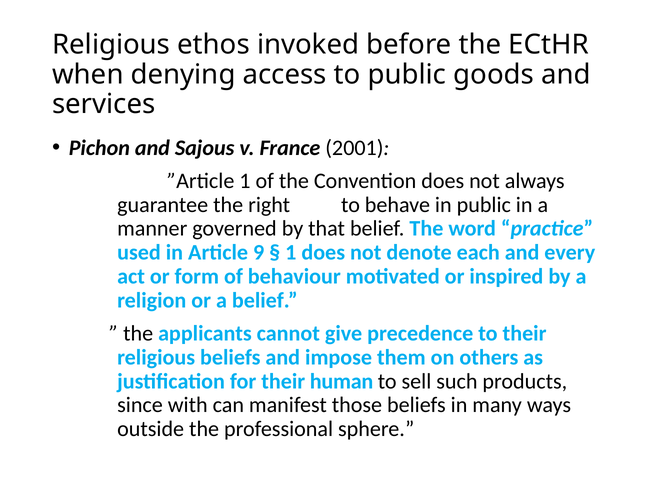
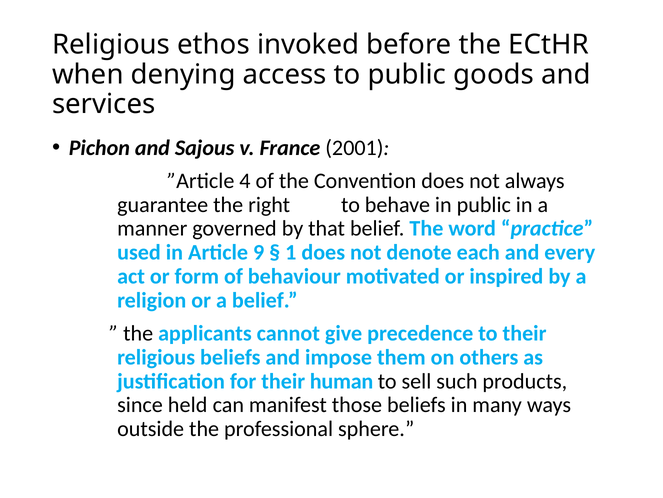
”Article 1: 1 -> 4 (245, 181)
with: with -> held (188, 404)
